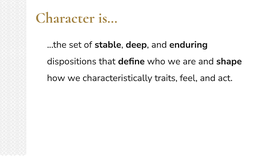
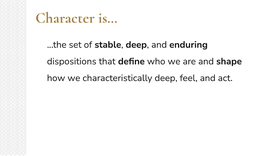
characteristically traits: traits -> deep (166, 78)
